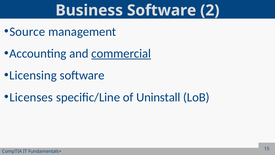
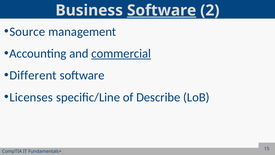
Software underline: none -> present (162, 10)
Licensing: Licensing -> Different (33, 75)
Uninstall: Uninstall -> Describe (158, 97)
